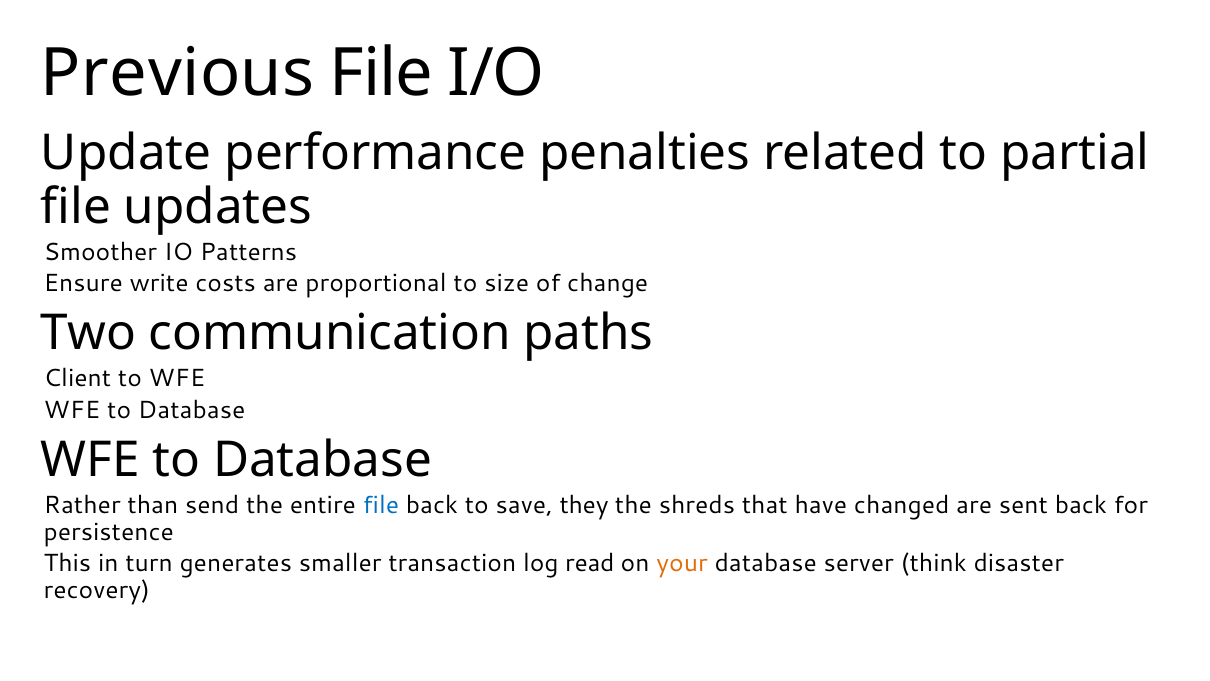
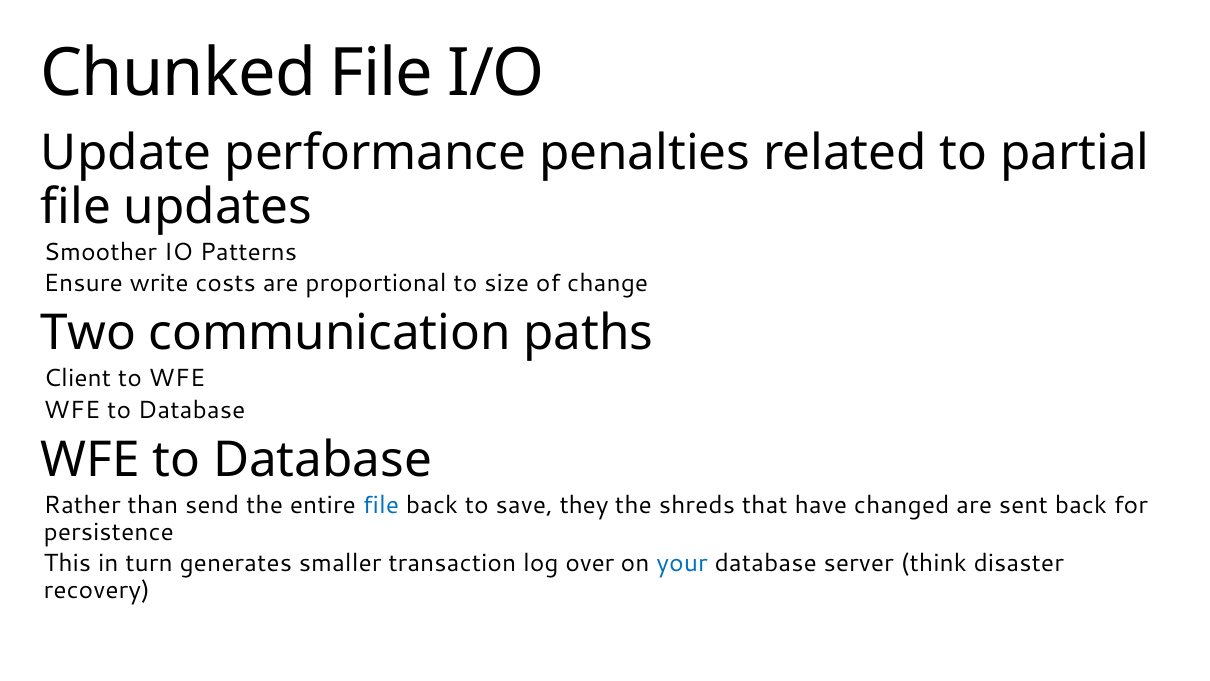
Previous: Previous -> Chunked (178, 73)
read: read -> over (590, 563)
your colour: orange -> blue (682, 563)
